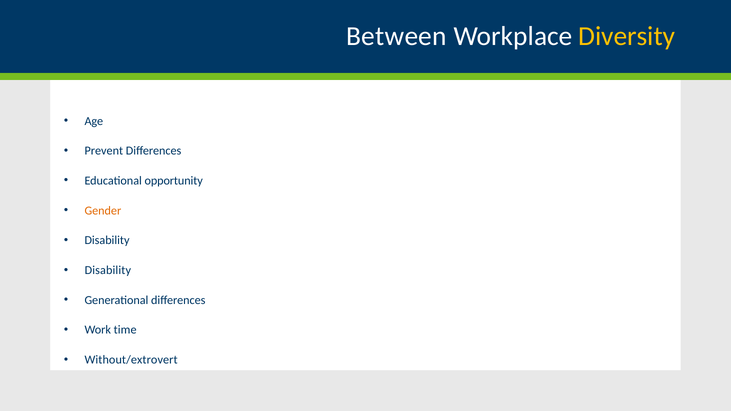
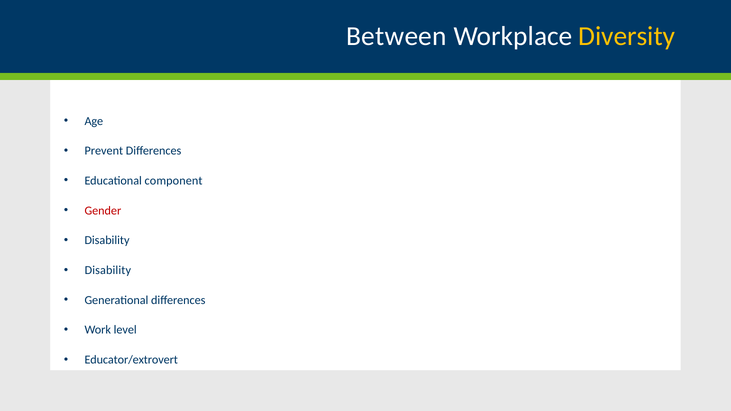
opportunity: opportunity -> component (174, 181)
Gender colour: orange -> red (103, 211)
time: time -> level (125, 330)
Without/extrovert: Without/extrovert -> Educator/extrovert (131, 360)
